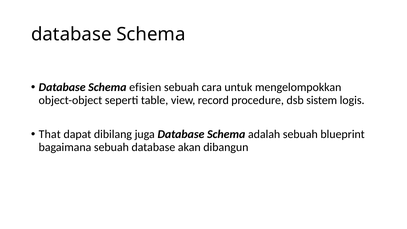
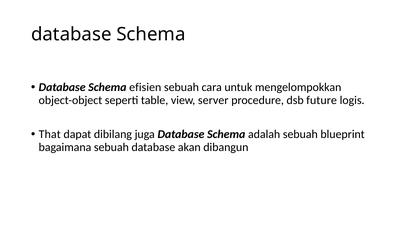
record: record -> server (213, 100)
sistem: sistem -> future (322, 100)
